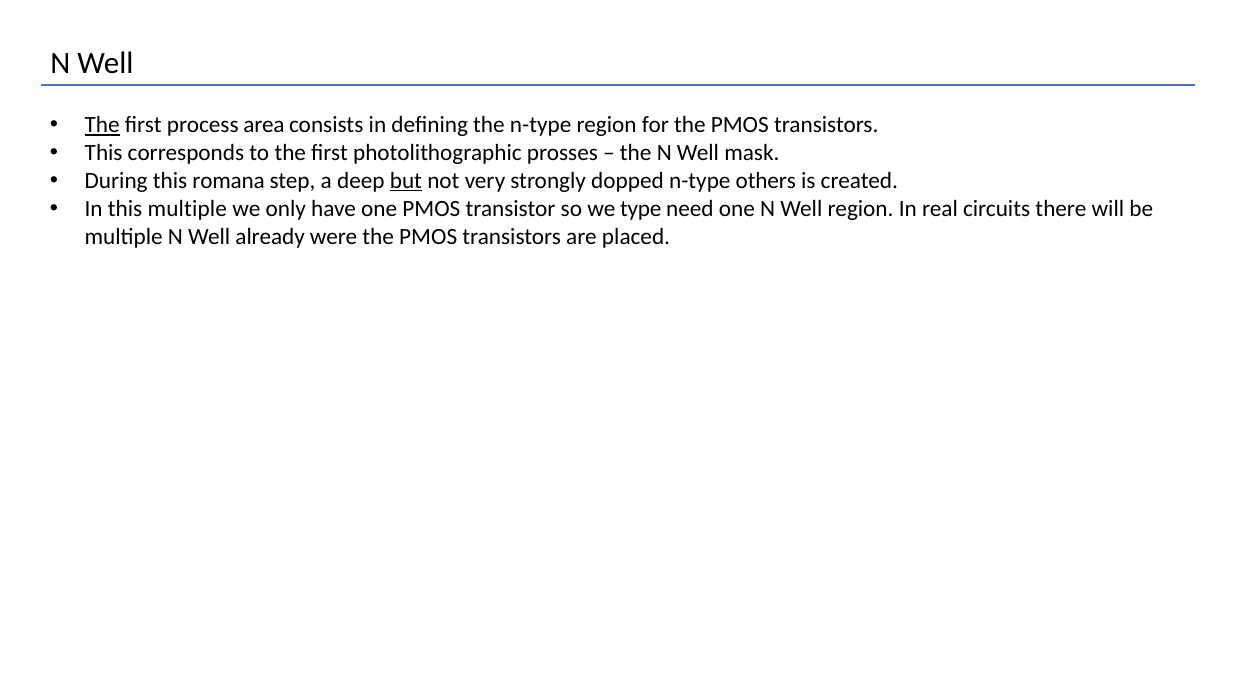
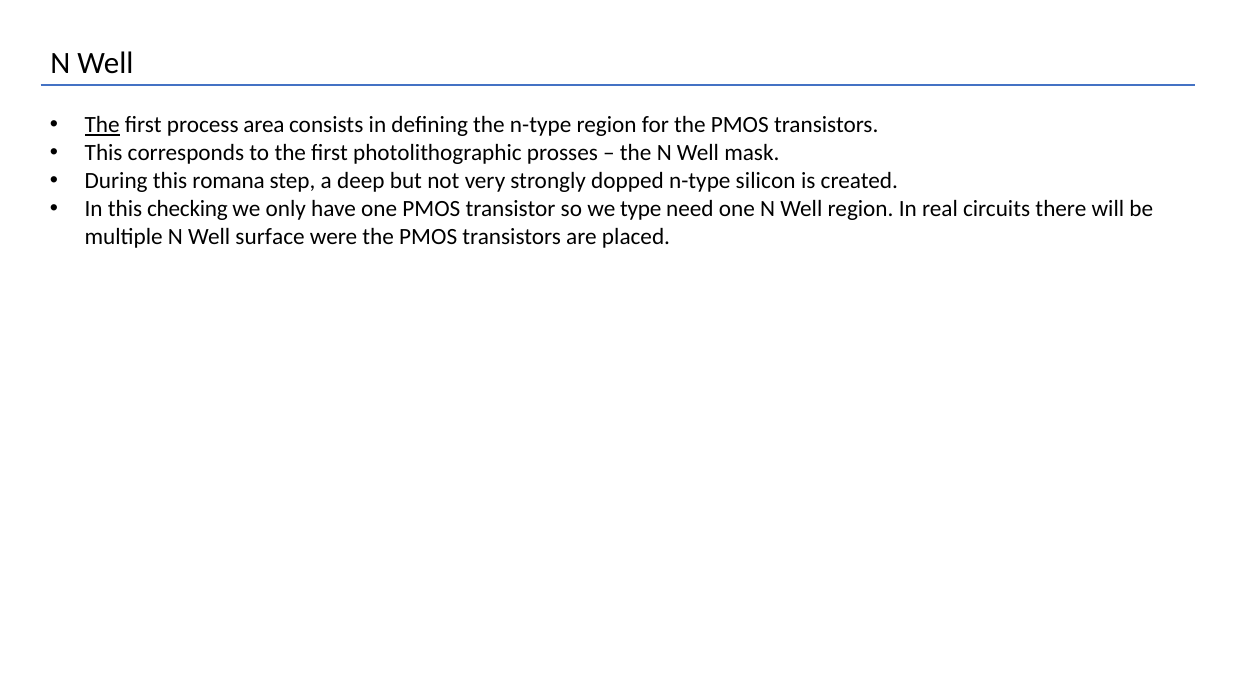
but underline: present -> none (406, 181)
others: others -> silicon (766, 181)
this multiple: multiple -> checking (187, 208)
already: already -> surface (270, 236)
